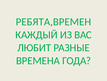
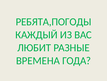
РЕБЯТА,ВРЕМЕН: РЕБЯТА,ВРЕМЕН -> РЕБЯТА,ПОГОДЫ (54, 22)
